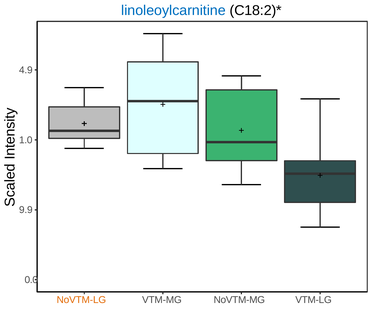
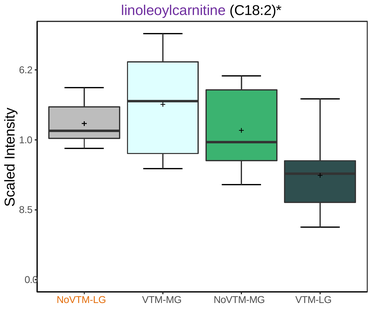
linoleoylcarnitine colour: blue -> purple (174, 10)
4.9: 4.9 -> 6.2 (26, 70)
9.9: 9.9 -> 8.5 (26, 210)
